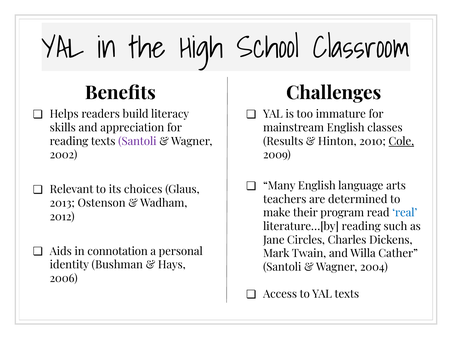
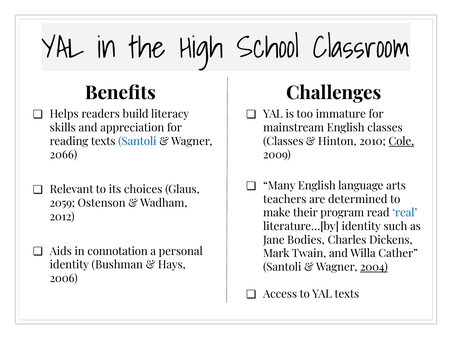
Santoli colour: purple -> blue (137, 141)
Results: Results -> Classes (283, 141)
2002: 2002 -> 2066 (63, 155)
2013: 2013 -> 2059 (62, 203)
literature…[by reading: reading -> identity (361, 226)
Circles: Circles -> Bodies (306, 240)
2004 underline: none -> present (374, 267)
